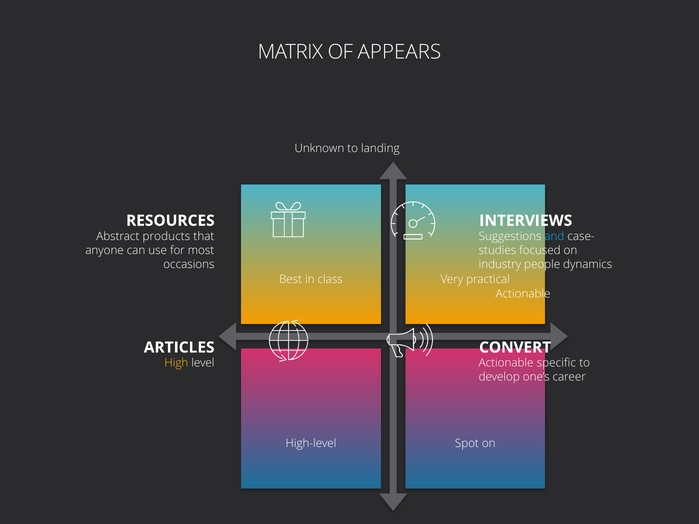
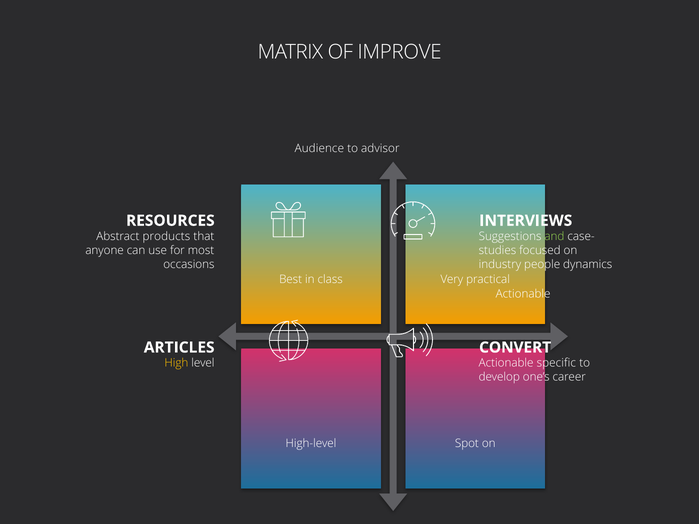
APPEARS: APPEARS -> IMPROVE (400, 52)
Unknown: Unknown -> Audience (319, 149)
landing: landing -> advisor (380, 149)
and colour: light blue -> light green (554, 236)
